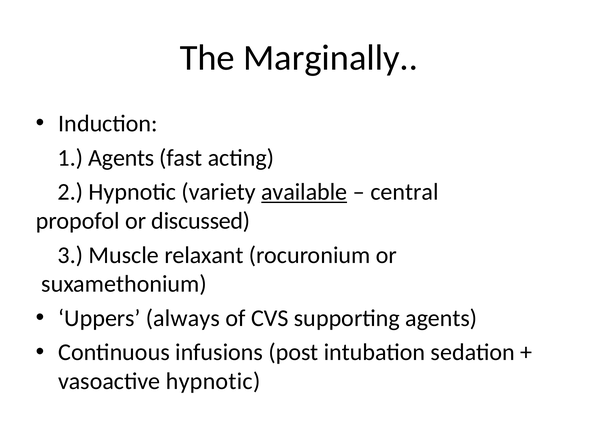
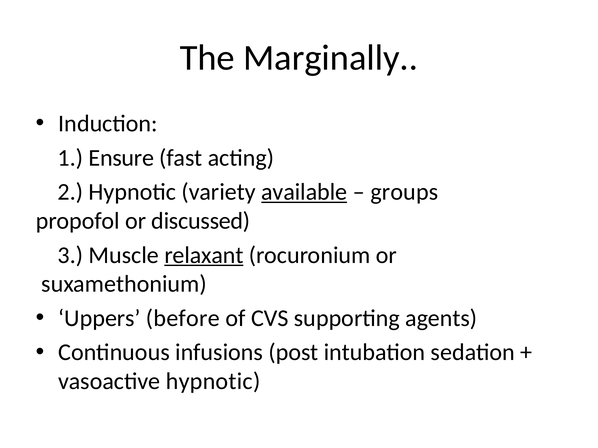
1 Agents: Agents -> Ensure (121, 158)
central: central -> groups (404, 192)
relaxant underline: none -> present (204, 255)
always: always -> before (183, 319)
